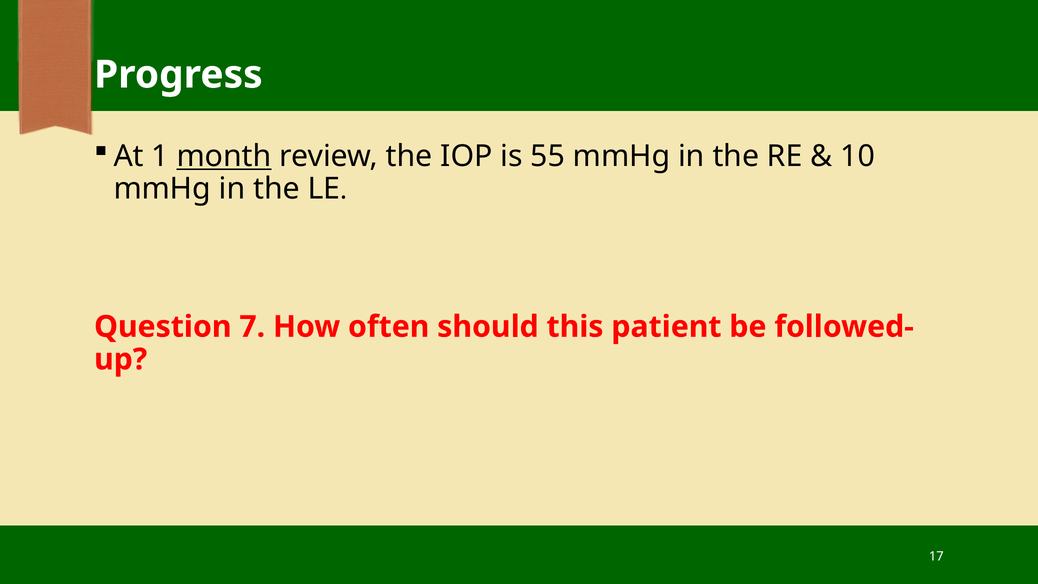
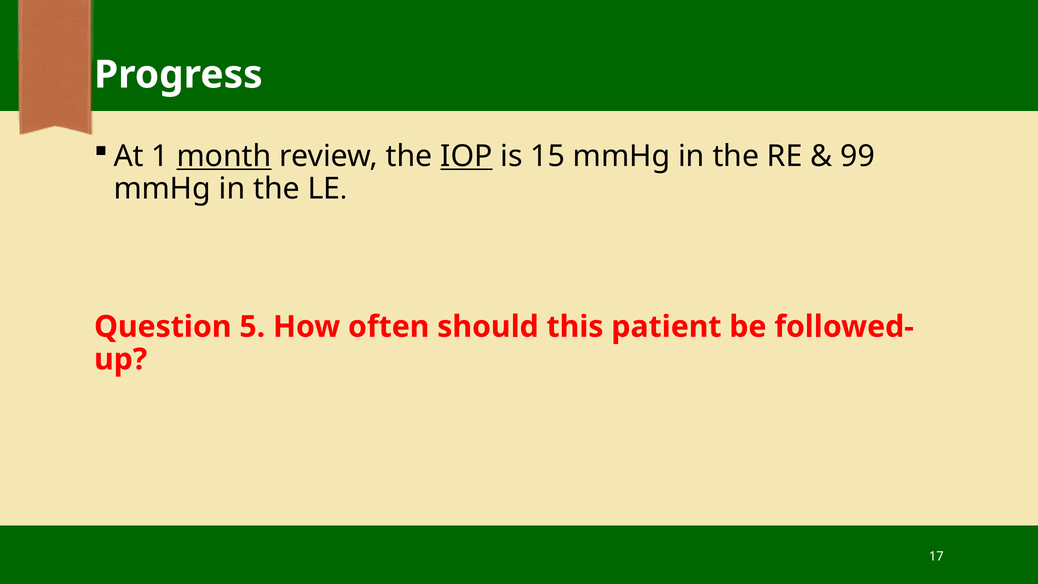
IOP underline: none -> present (466, 156)
55: 55 -> 15 (548, 156)
10: 10 -> 99 (858, 156)
7: 7 -> 5 (252, 327)
